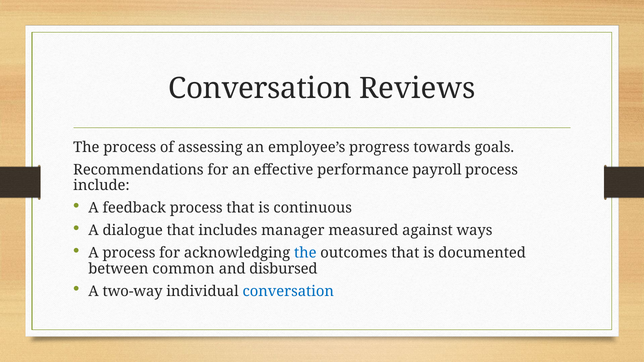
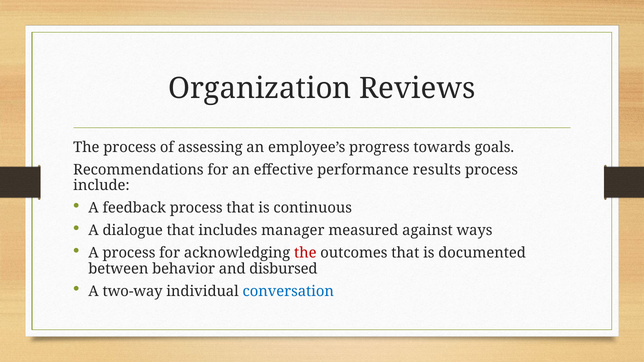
Conversation: Conversation -> Organization (260, 88)
payroll: payroll -> results (437, 170)
the colour: blue -> red (305, 253)
common: common -> behavior (184, 269)
